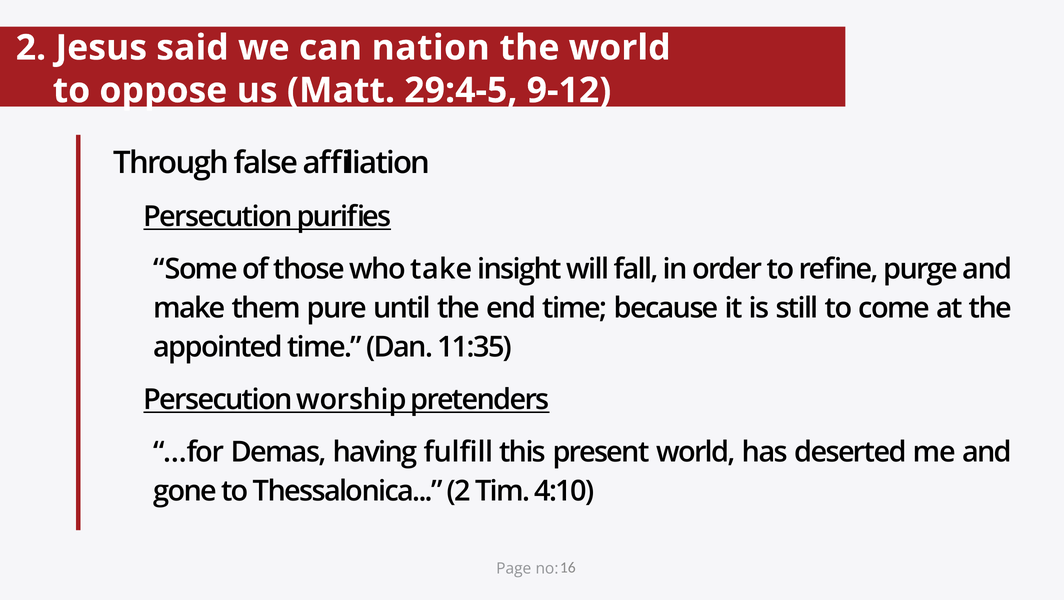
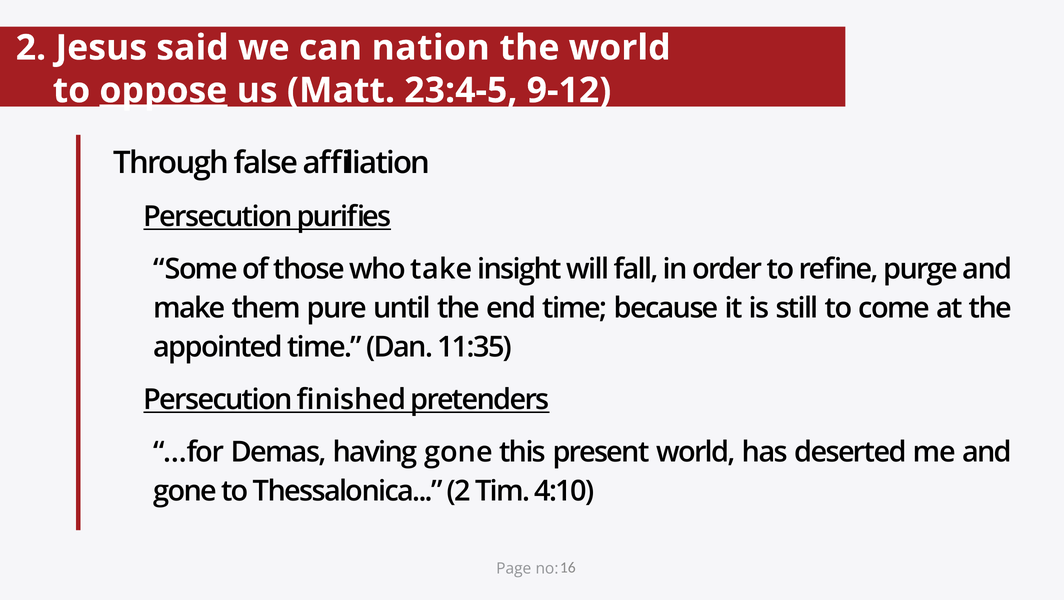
oppose underline: none -> present (163, 90)
29:4-5: 29:4-5 -> 23:4-5 (461, 90)
worship: worship -> finished (351, 400)
having fulfill: fulfill -> gone (458, 452)
